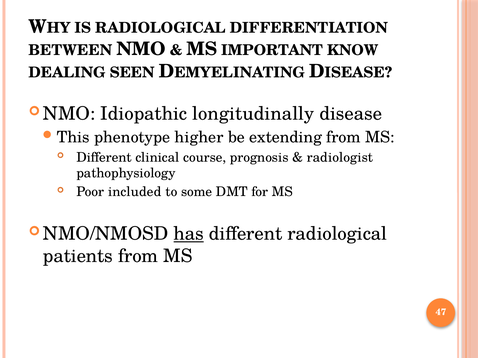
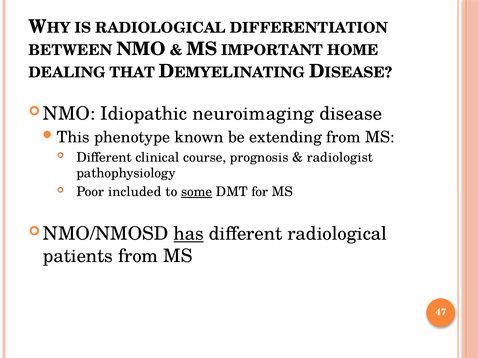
KNOW: KNOW -> HOME (353, 50)
SEEN: SEEN -> THAT (132, 73)
longitudinally: longitudinally -> neuroimaging (253, 114)
higher: higher -> known (199, 138)
some underline: none -> present (197, 192)
